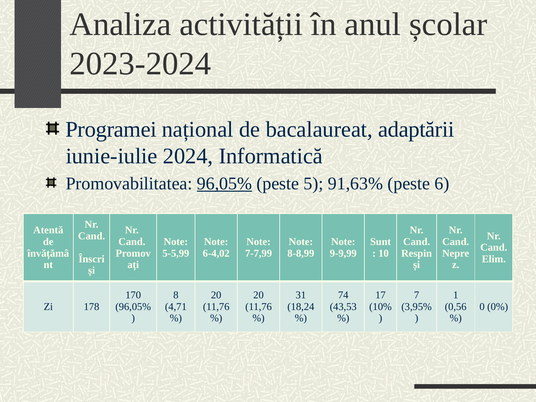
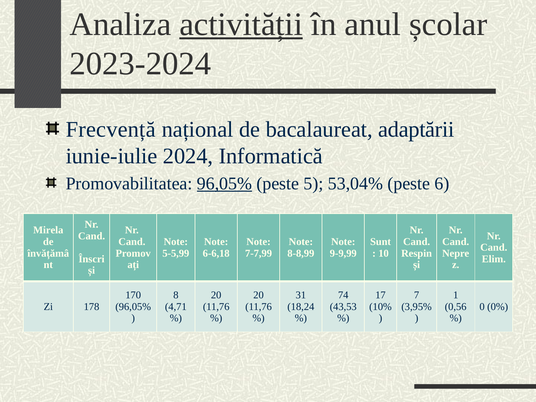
activității underline: none -> present (241, 24)
Programei: Programei -> Frecvență (111, 129)
91,63%: 91,63% -> 53,04% (355, 183)
Atentă: Atentă -> Mirela (48, 230)
6-4,02: 6-4,02 -> 6-6,18 (216, 253)
